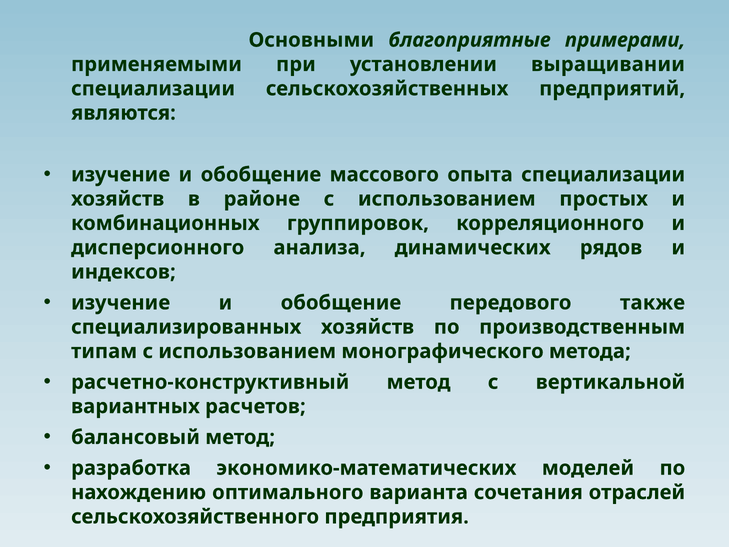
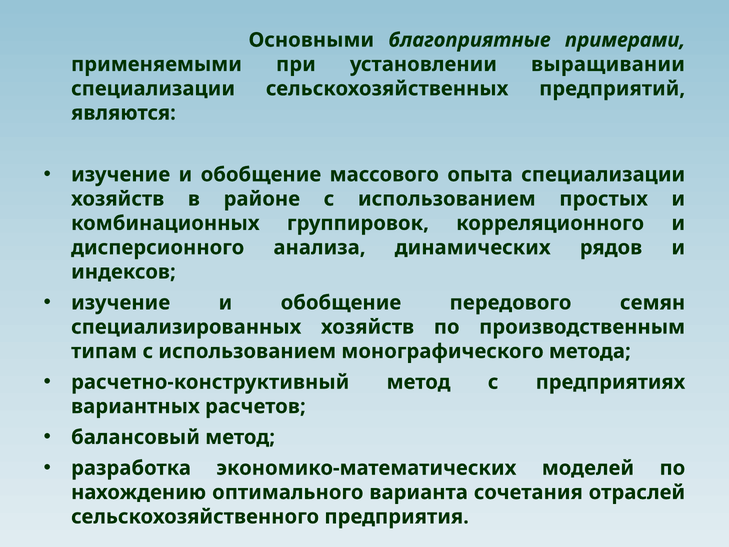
также: также -> семян (653, 303)
вертикальной: вертикальной -> предприятиях (610, 382)
